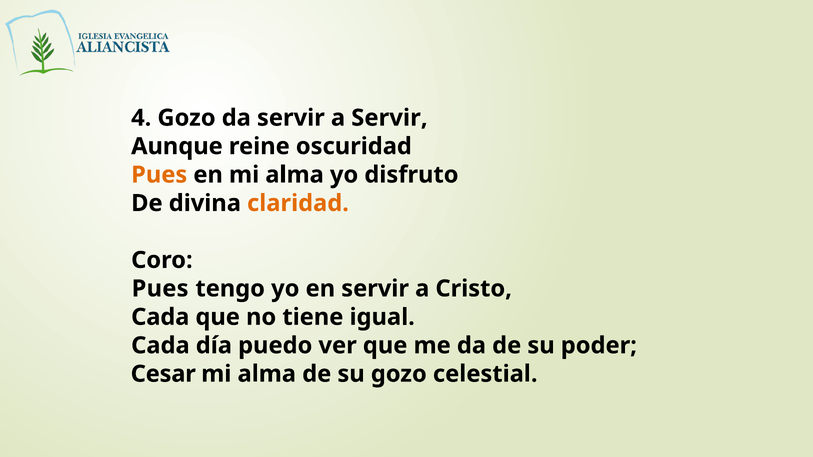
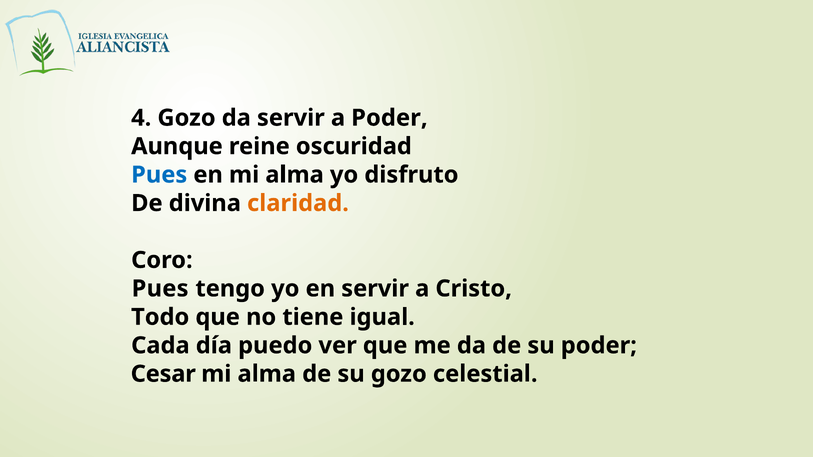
a Servir: Servir -> Poder (389, 118)
Pues colour: orange -> blue (159, 175)
Cada: Cada -> Todo (160, 317)
